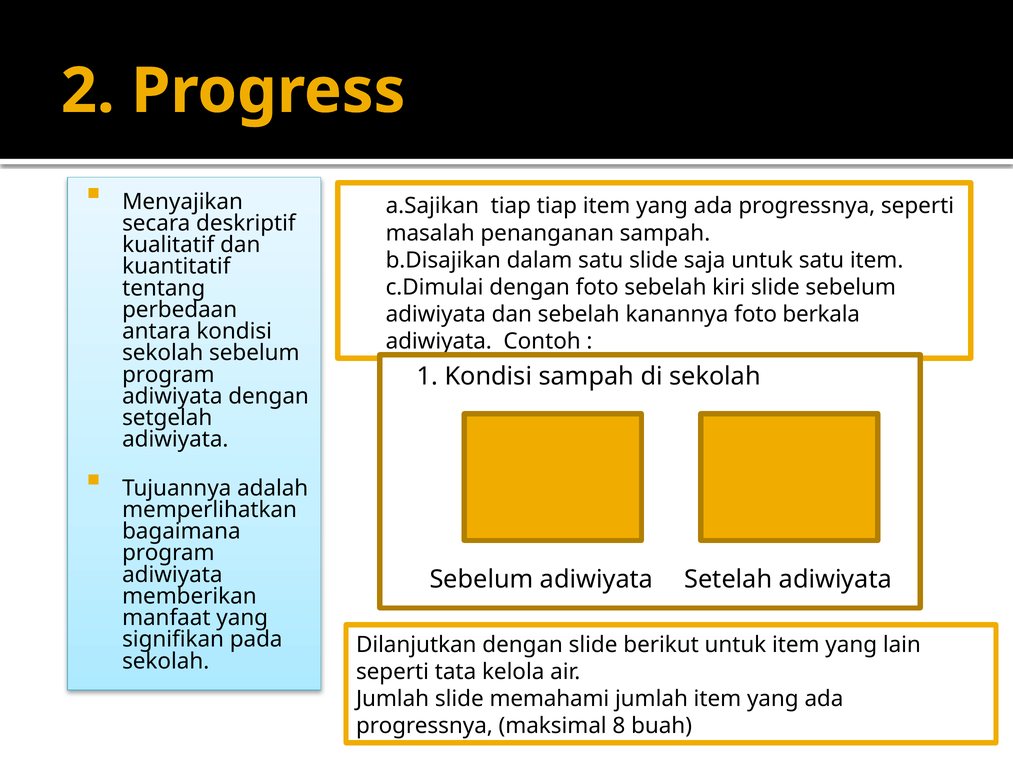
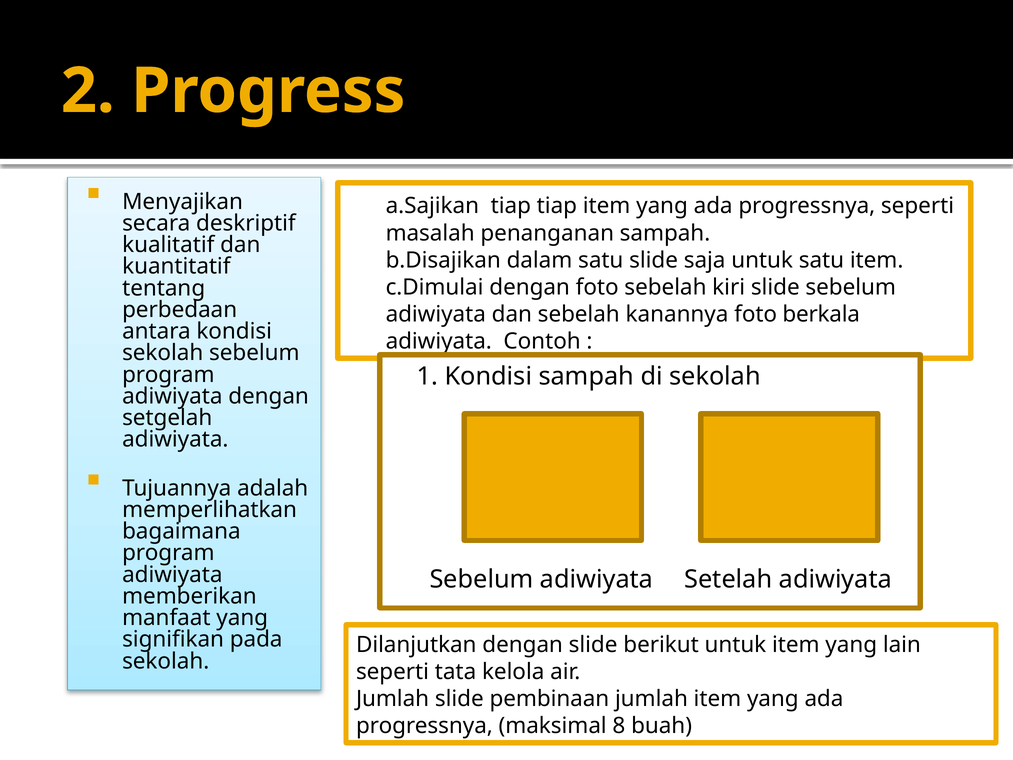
memahami: memahami -> pembinaan (549, 699)
